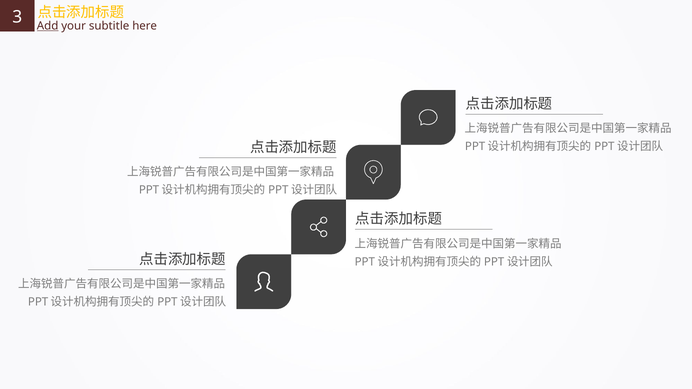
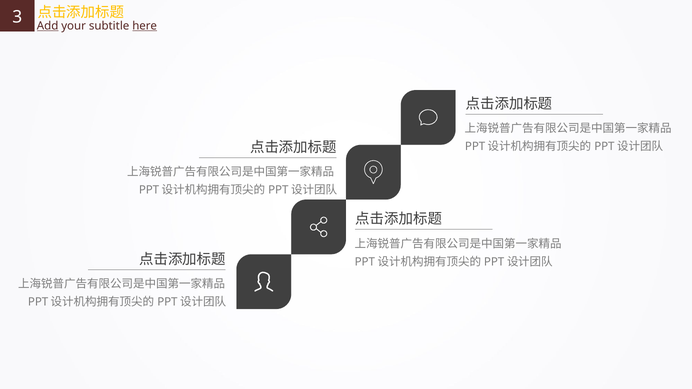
here underline: none -> present (145, 26)
